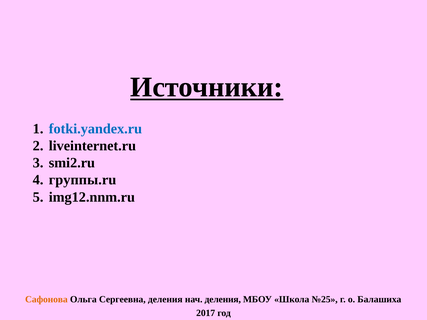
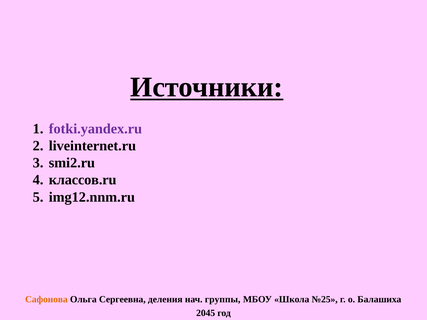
fotki.yandex.ru colour: blue -> purple (95, 129)
группы.ru: группы.ru -> классов.ru (83, 180)
нач деления: деления -> группы (223, 300)
2017: 2017 -> 2045 (206, 313)
